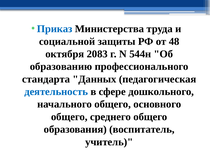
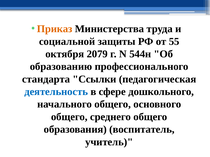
Приказ colour: blue -> orange (55, 29)
48: 48 -> 55 (174, 42)
2083: 2083 -> 2079 (97, 54)
Данных: Данных -> Ссылки (95, 79)
